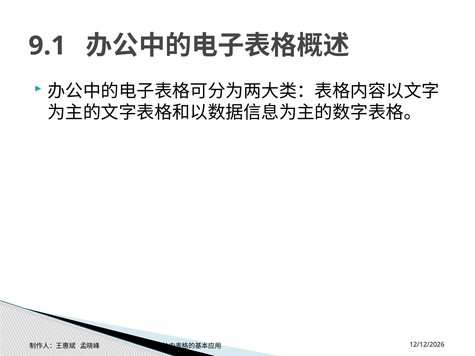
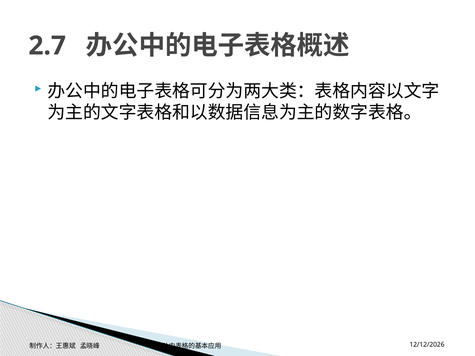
9.1: 9.1 -> 2.7 (47, 46)
